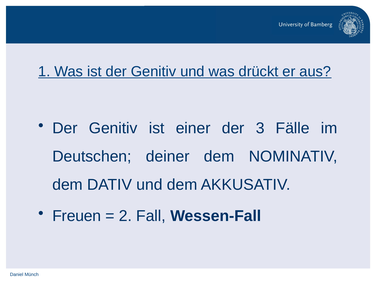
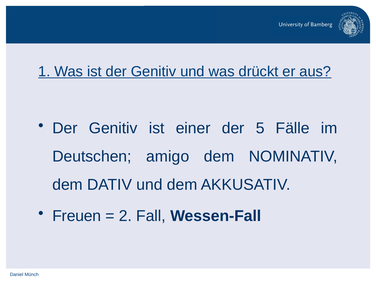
3: 3 -> 5 (260, 128)
deiner: deiner -> amigo (168, 157)
